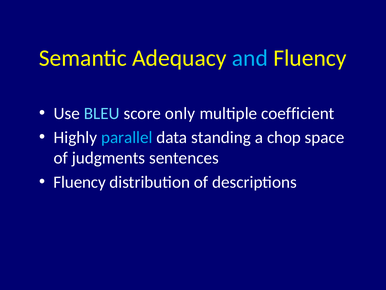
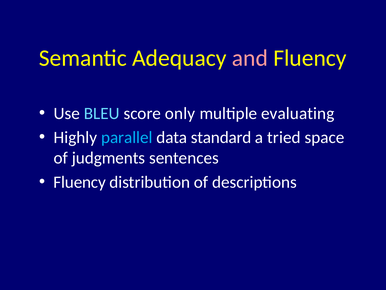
and colour: light blue -> pink (250, 58)
coefficient: coefficient -> evaluating (298, 113)
standing: standing -> standard (221, 137)
chop: chop -> tried (284, 137)
